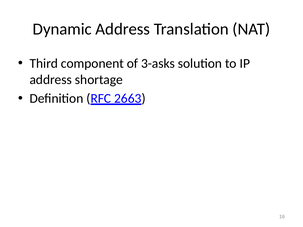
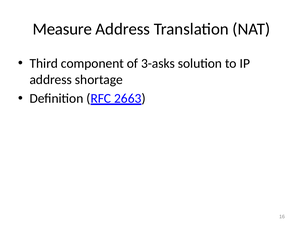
Dynamic: Dynamic -> Measure (62, 29)
